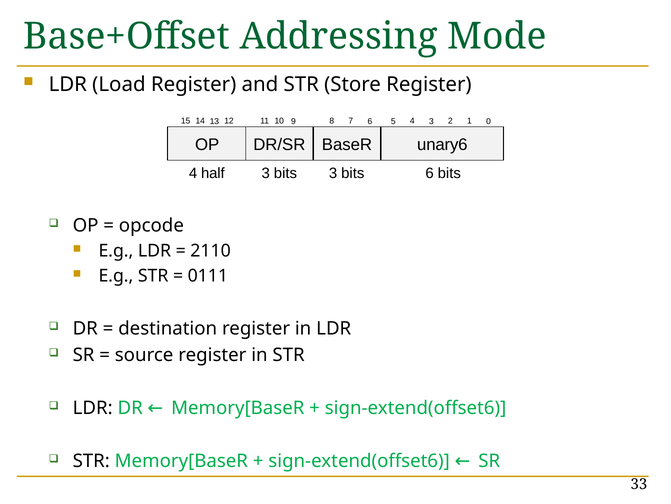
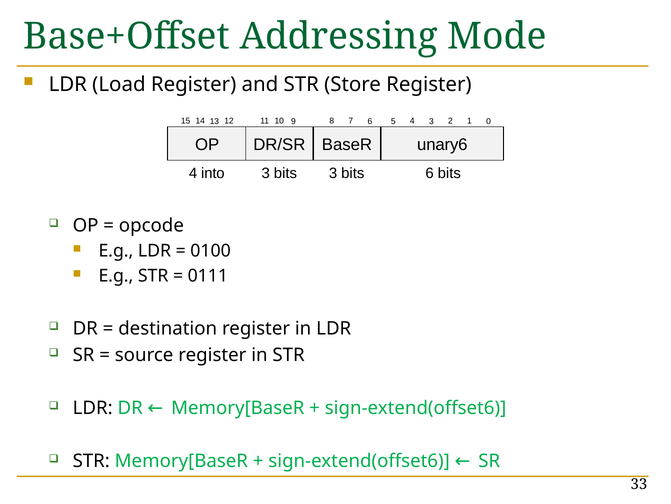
half: half -> into (213, 173)
2110: 2110 -> 0100 (211, 251)
